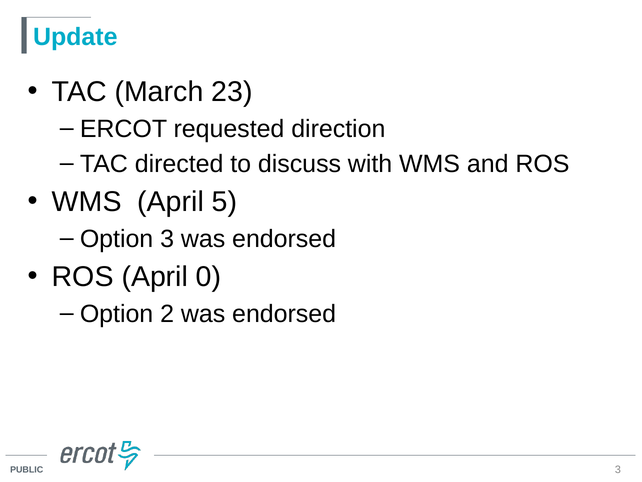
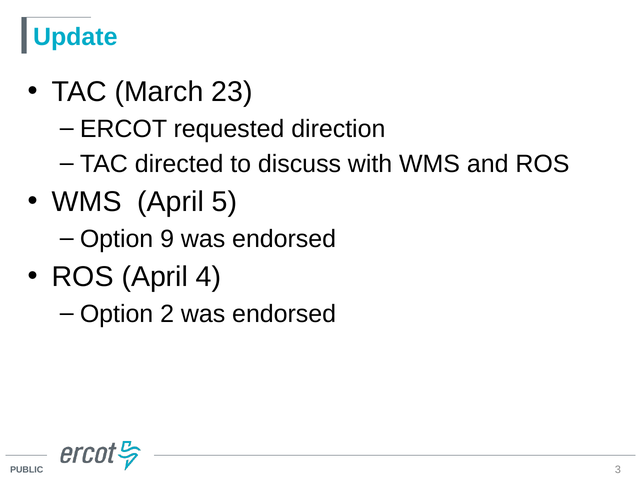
Option 3: 3 -> 9 (167, 239)
0: 0 -> 4 (209, 277)
